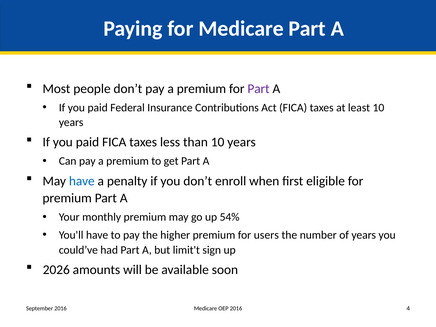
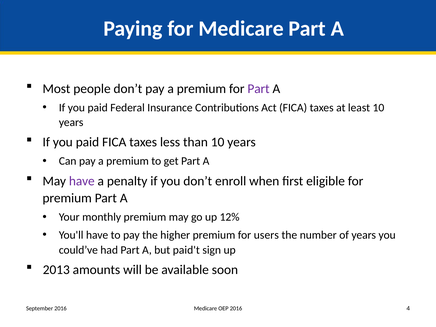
have colour: blue -> purple (82, 181)
54%: 54% -> 12% (230, 217)
limit't: limit't -> paid't (186, 250)
2026: 2026 -> 2013 (56, 270)
